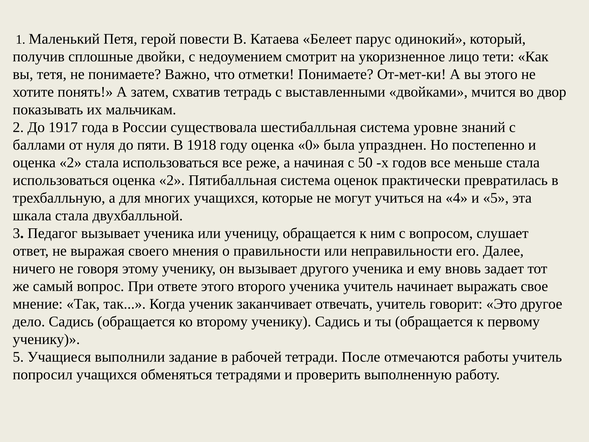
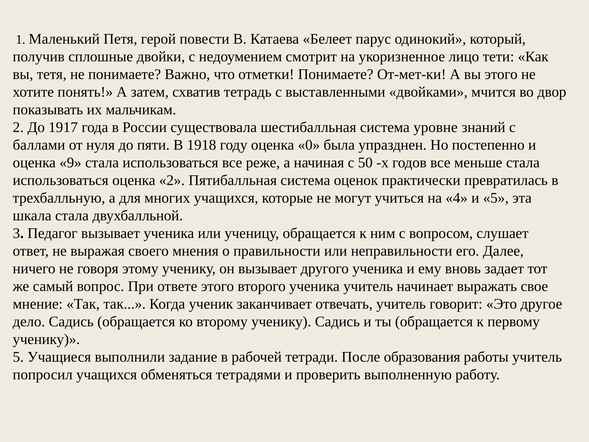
2: 2 -> 9 (70, 162)
отмечаются: отмечаются -> образования (422, 357)
